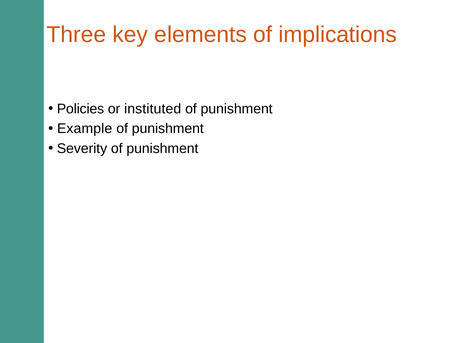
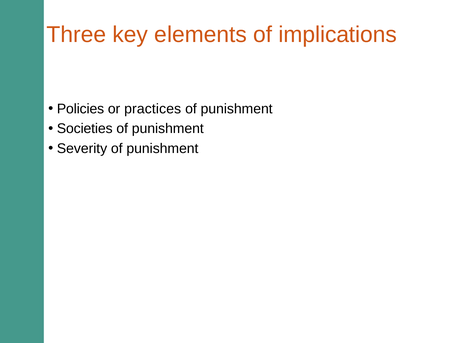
instituted: instituted -> practices (153, 109)
Example: Example -> Societies (85, 129)
